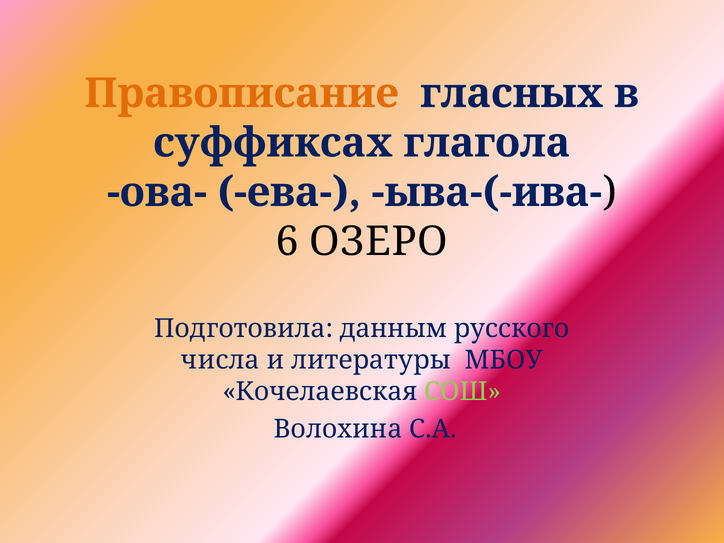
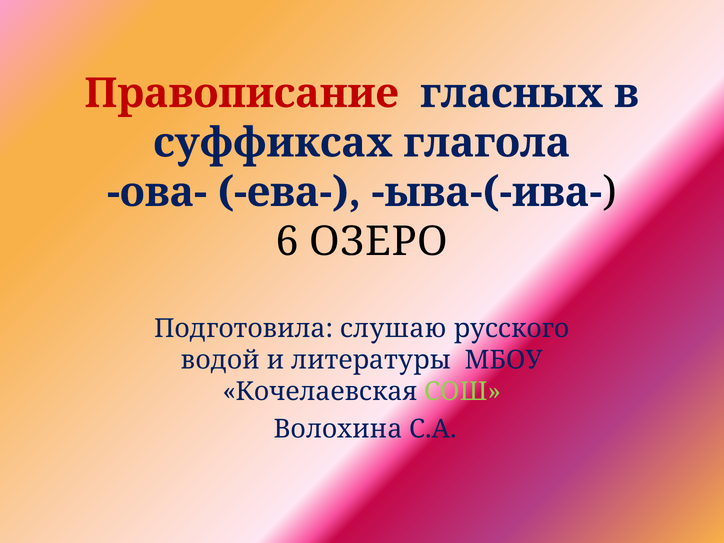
Правописание colour: orange -> red (242, 93)
данным: данным -> слушаю (393, 329)
числа: числа -> водой (220, 360)
